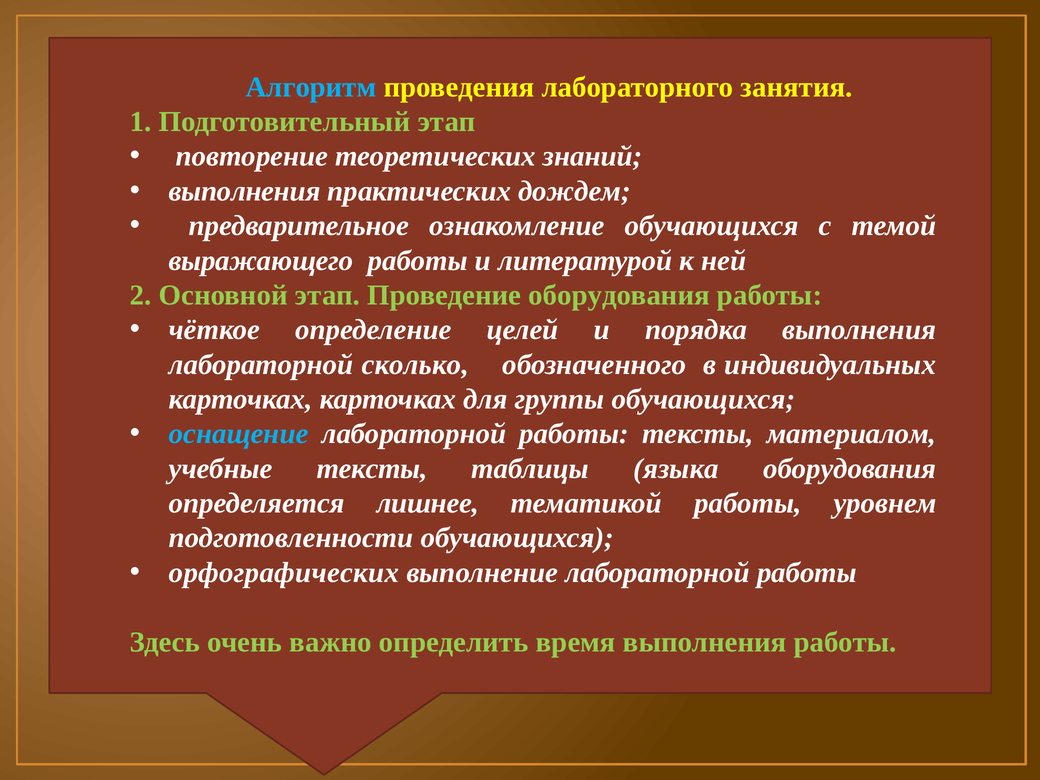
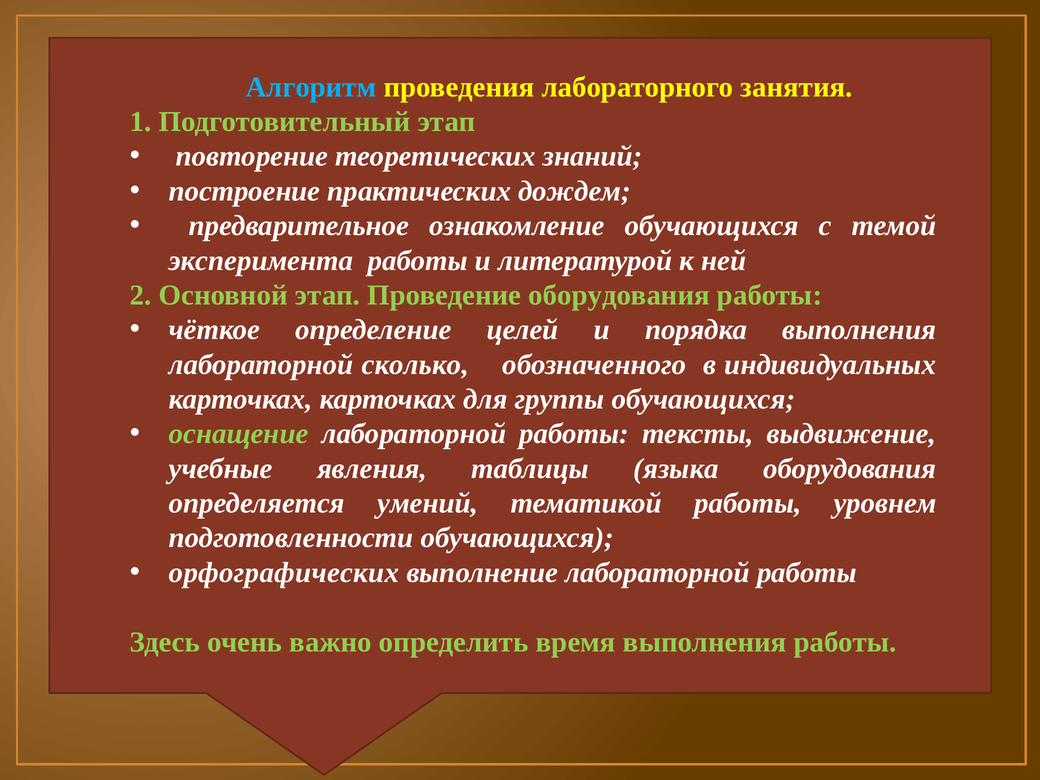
выполнения: выполнения -> построение (245, 191)
выражающего: выражающего -> эксперимента (261, 260)
оснащение colour: light blue -> light green (239, 434)
материалом: материалом -> выдвижение (851, 434)
учебные тексты: тексты -> явления (372, 469)
лишнее: лишнее -> умений (428, 503)
